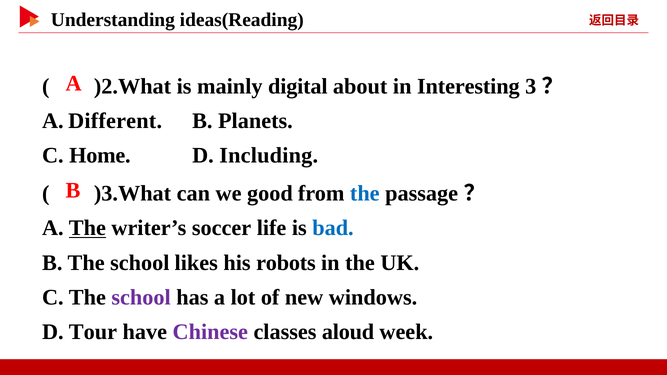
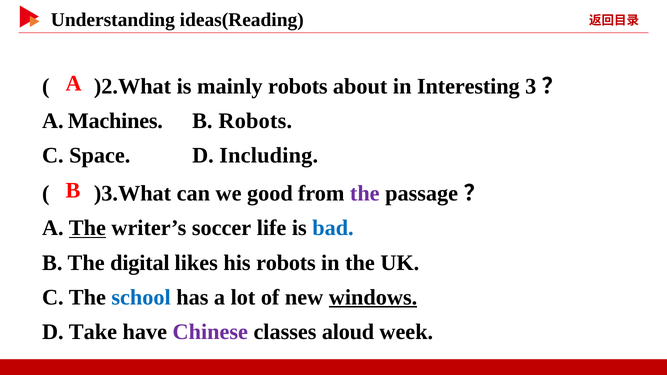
mainly digital: digital -> robots (298, 86)
Different: Different -> Machines (115, 121)
B Planets: Planets -> Robots (255, 121)
Home: Home -> Space (100, 156)
the colour: blue -> purple (365, 193)
B The school: school -> digital (140, 263)
school colour: purple -> blue (141, 297)
windows underline: none -> present (373, 297)
Tour: Tour -> Take (93, 332)
